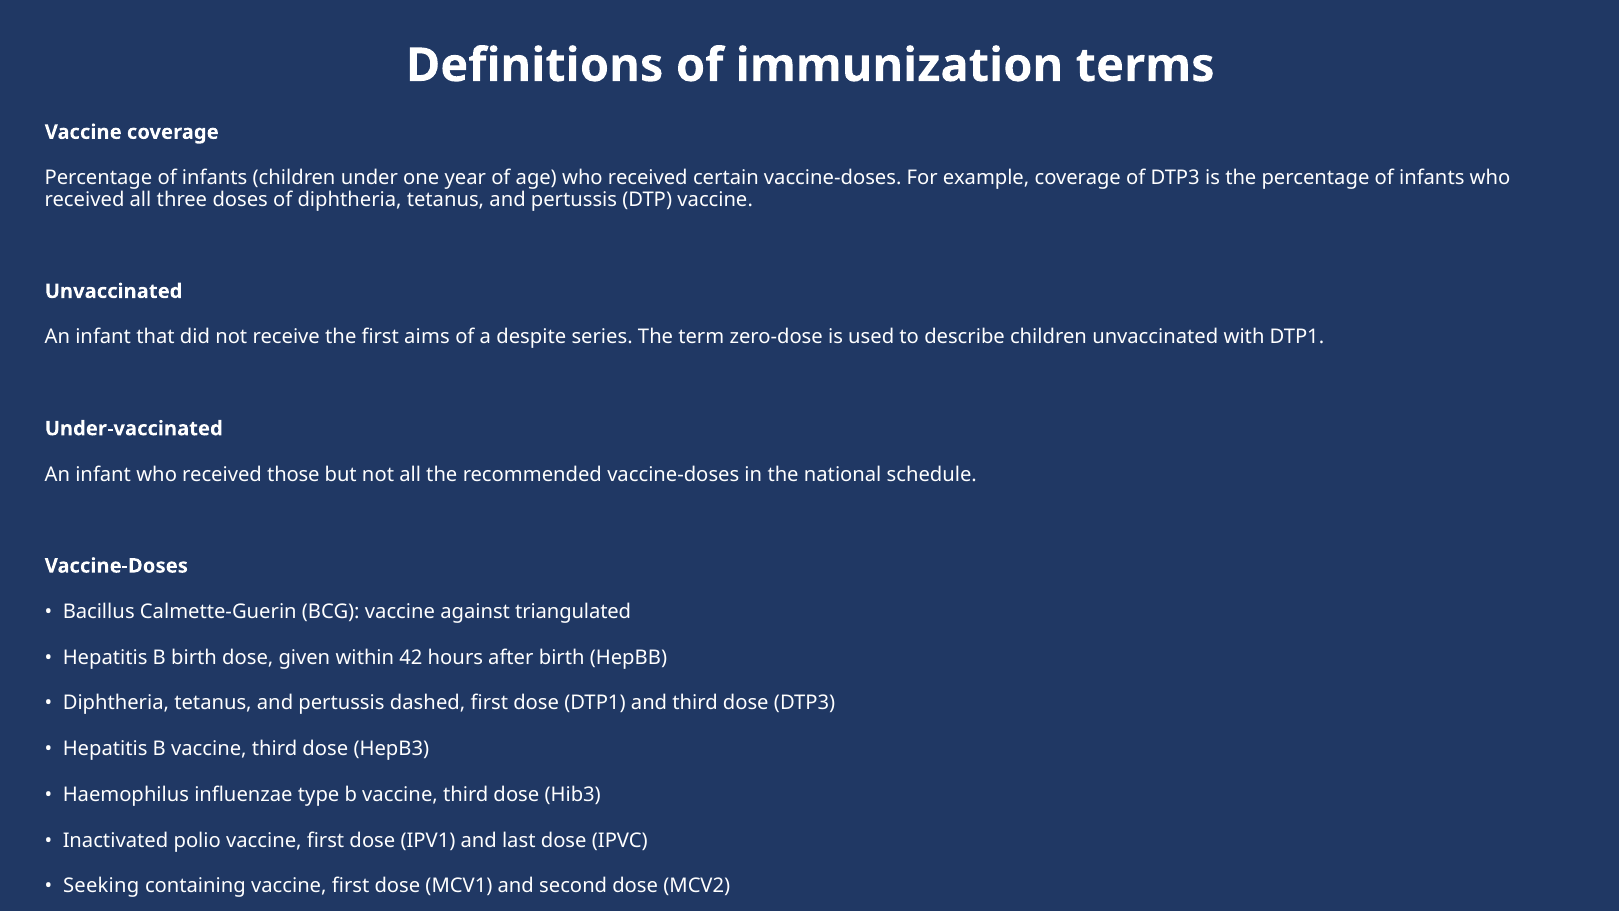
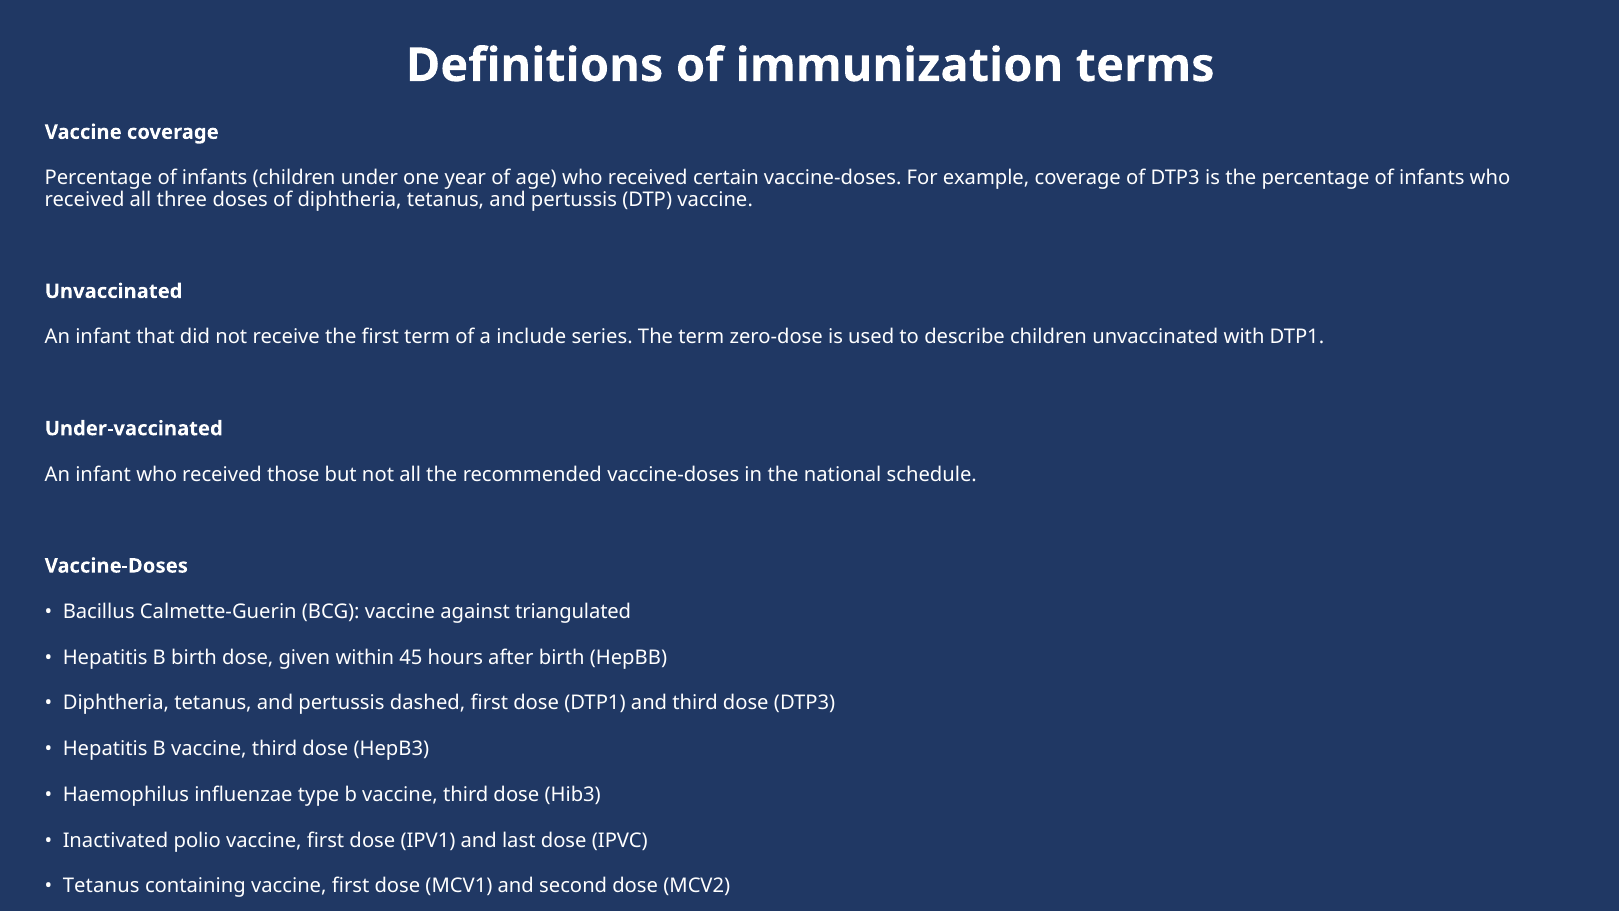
first aims: aims -> term (427, 337)
despite: despite -> include (531, 337)
42: 42 -> 45 (411, 657)
Seeking: Seeking -> Tetanus (101, 886)
